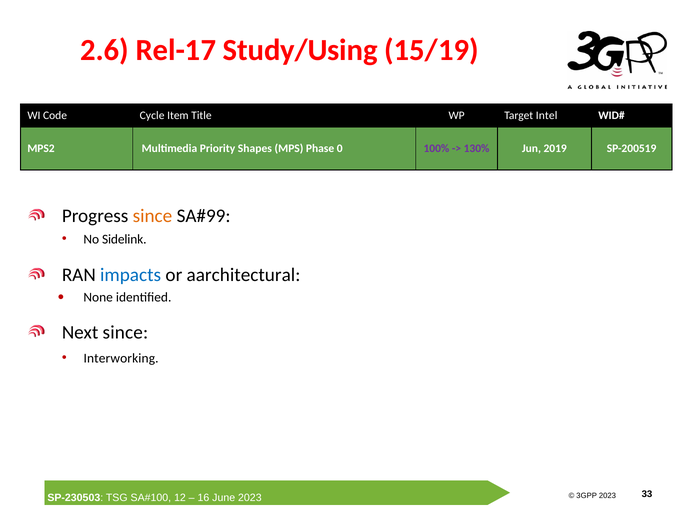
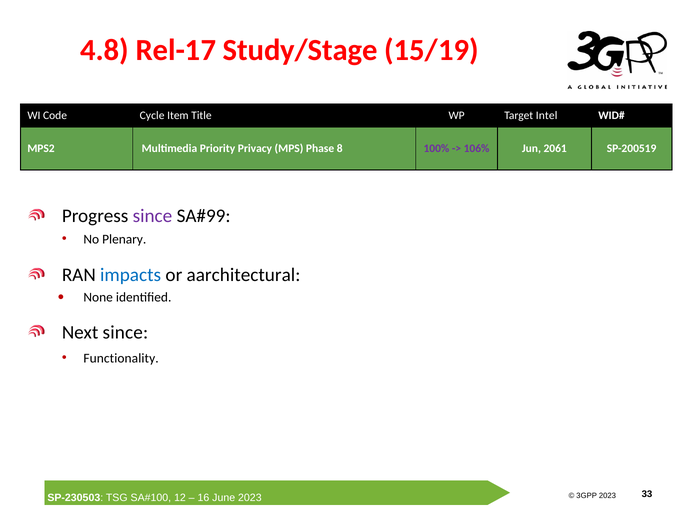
2.6: 2.6 -> 4.8 (105, 50)
Study/Using: Study/Using -> Study/Stage (300, 50)
Shapes: Shapes -> Privacy (255, 149)
0: 0 -> 8 (340, 149)
130%: 130% -> 106% (477, 149)
2019: 2019 -> 2061 (555, 149)
since colour: orange -> purple (152, 216)
Sidelink: Sidelink -> Plenary (124, 239)
Interworking: Interworking -> Functionality (121, 359)
